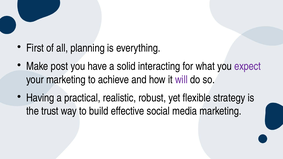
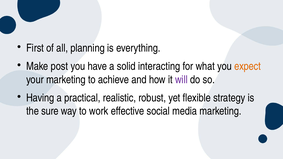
expect colour: purple -> orange (247, 66)
trust: trust -> sure (50, 111)
build: build -> work (99, 111)
